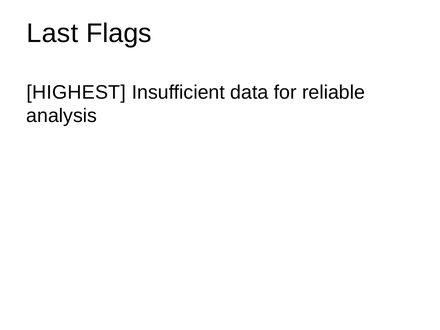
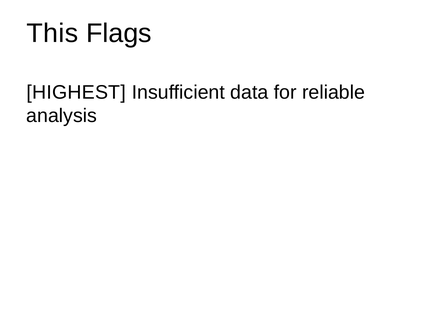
Last: Last -> This (52, 33)
